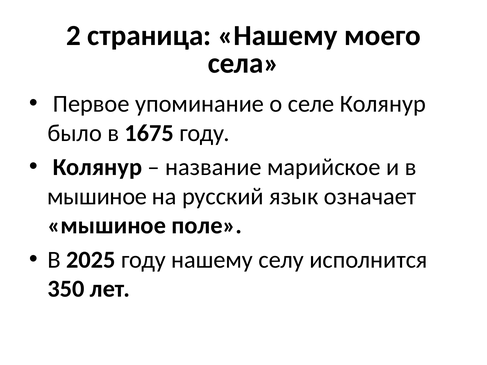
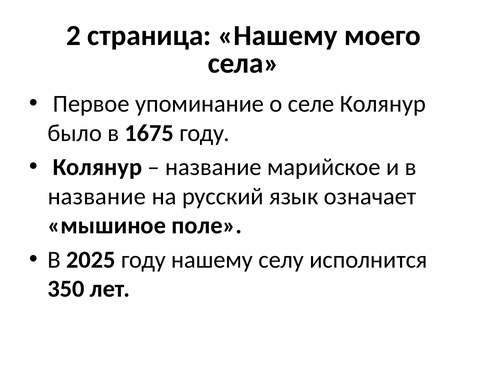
мышиное: мышиное -> название (97, 197)
